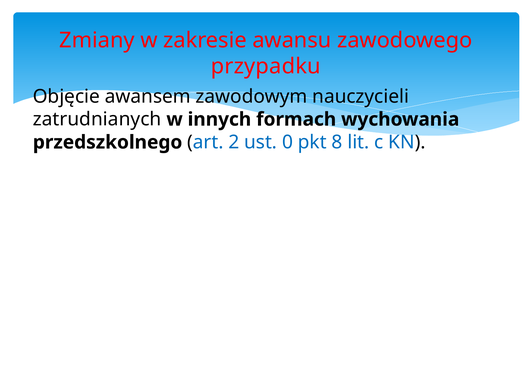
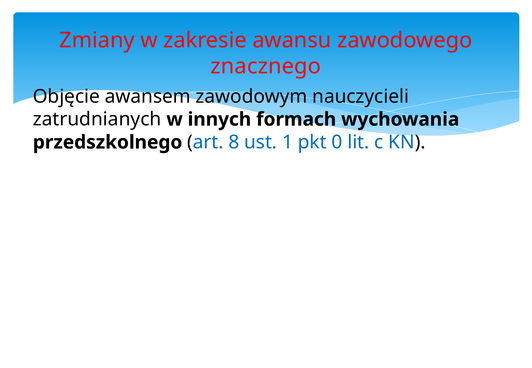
przypadku: przypadku -> znacznego (266, 66)
2: 2 -> 8 (234, 142)
0: 0 -> 1 (287, 142)
8: 8 -> 0 (337, 142)
